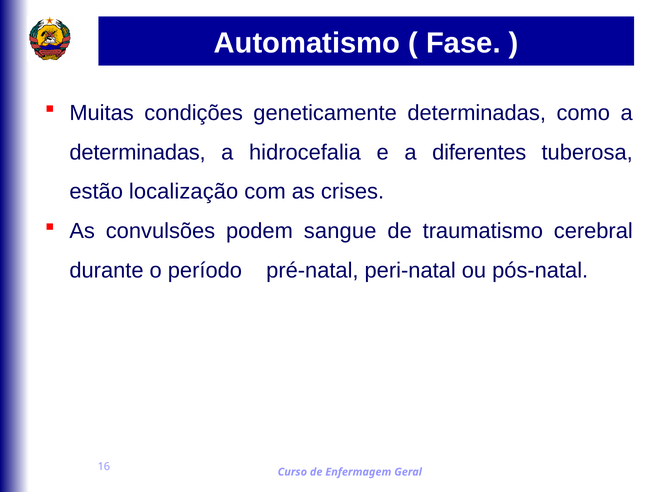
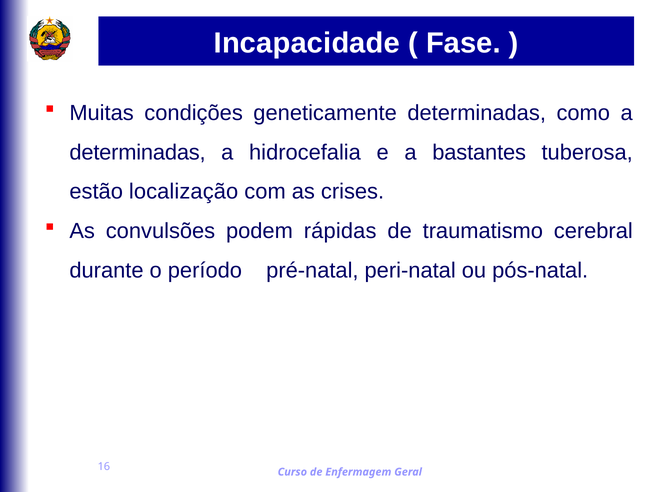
Automatismo: Automatismo -> Incapacidade (307, 43)
diferentes: diferentes -> bastantes (479, 152)
sangue: sangue -> rápidas (340, 231)
